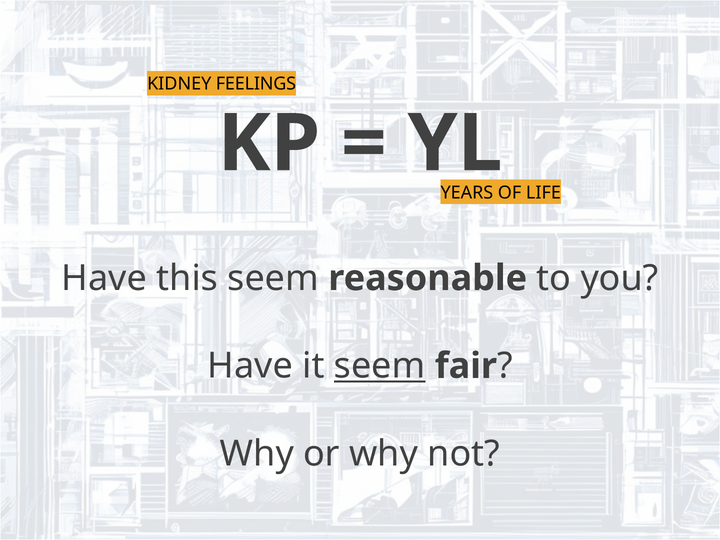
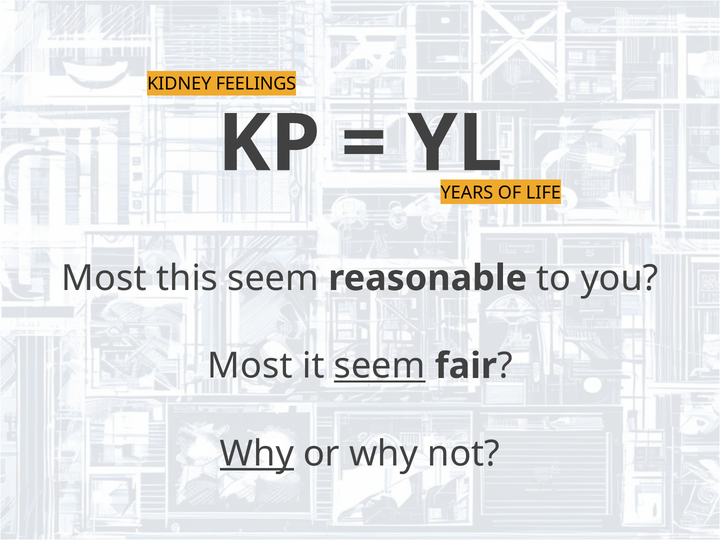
Have: Have -> Most (104, 278)
Have: Have -> Most (250, 366)
Why underline: none -> present (257, 454)
